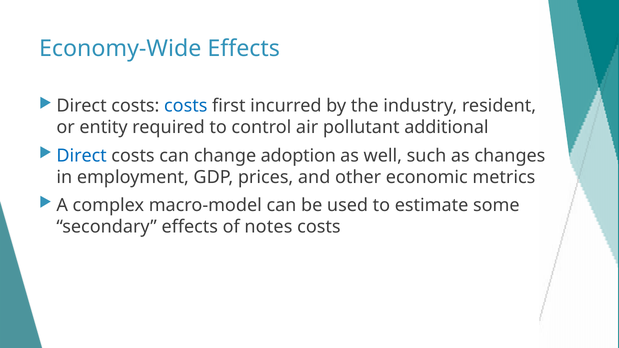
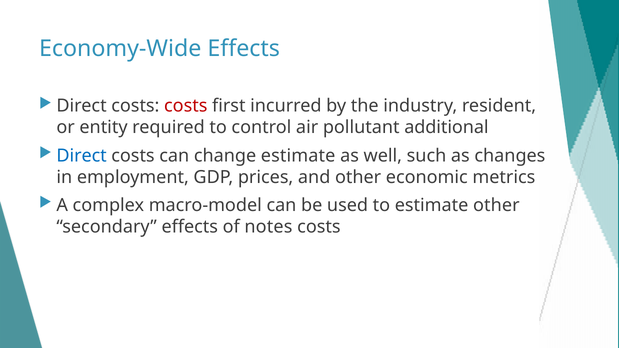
costs colour: blue -> red (186, 106)
change adoption: adoption -> estimate (298, 156)
estimate some: some -> other (496, 205)
